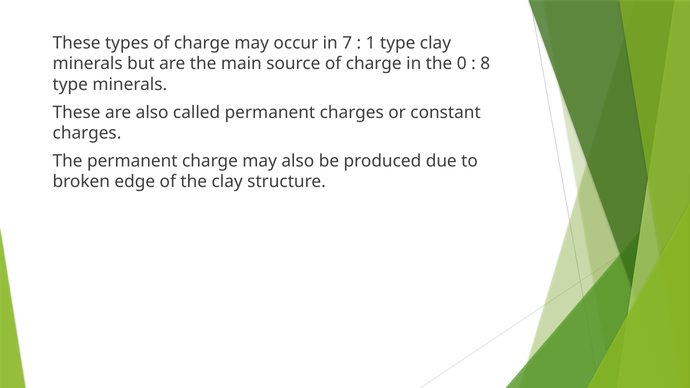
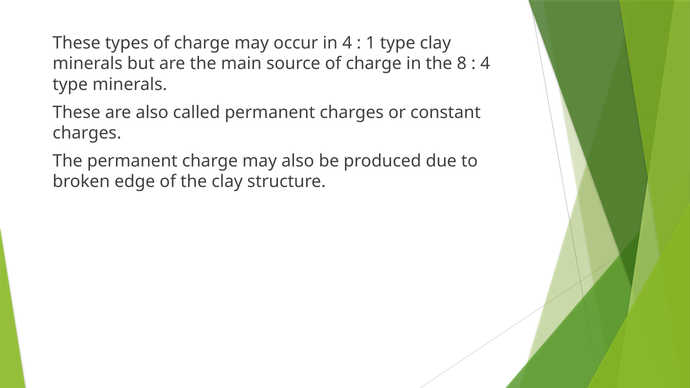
in 7: 7 -> 4 (347, 43)
0: 0 -> 8 (462, 64)
8: 8 -> 4 (485, 64)
